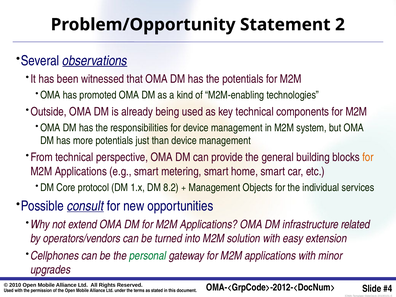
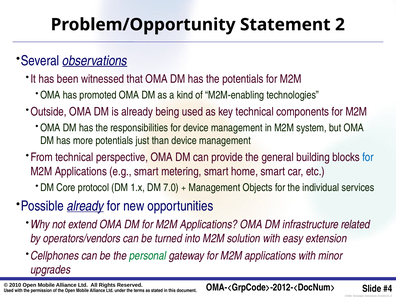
for colour: orange -> blue (368, 157)
8.2: 8.2 -> 7.0 (171, 188)
Possible consult: consult -> already (85, 206)
